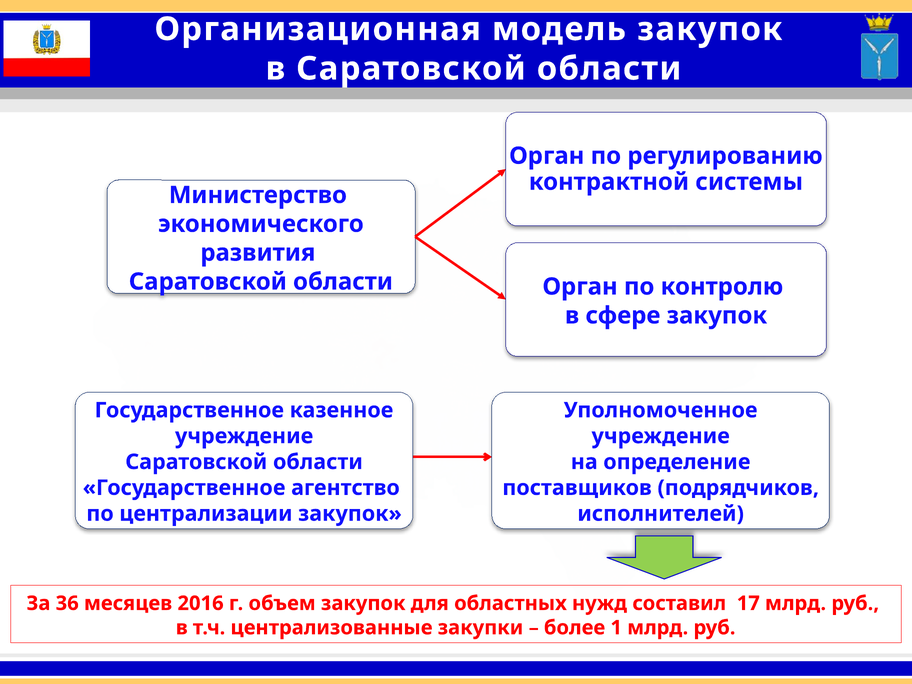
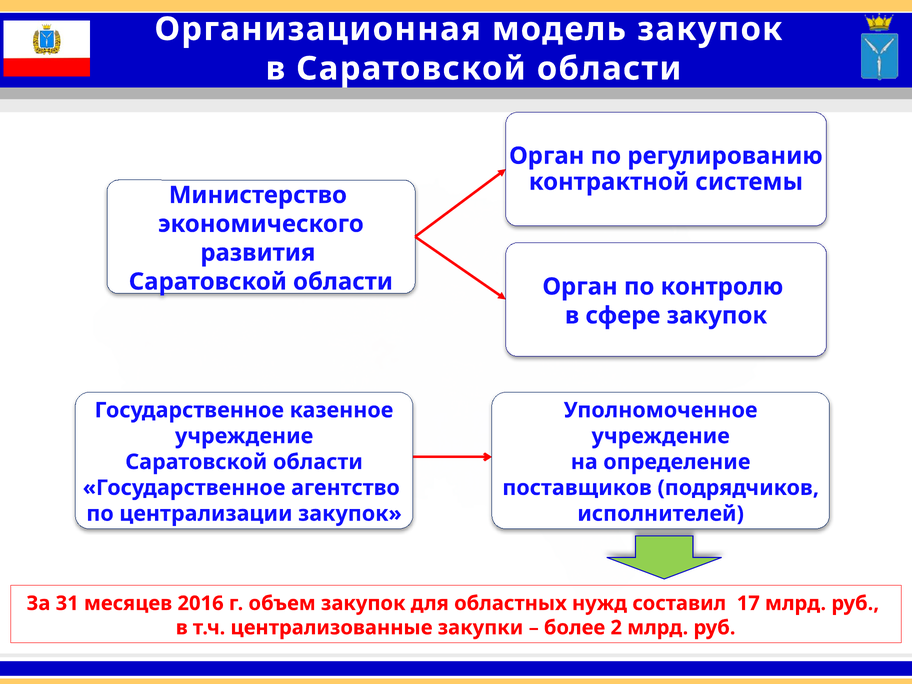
36: 36 -> 31 (67, 603)
1: 1 -> 2 (616, 628)
